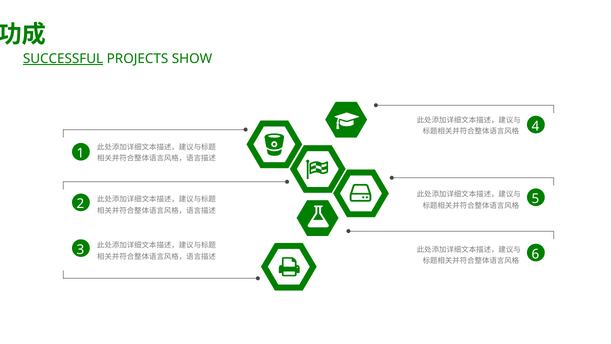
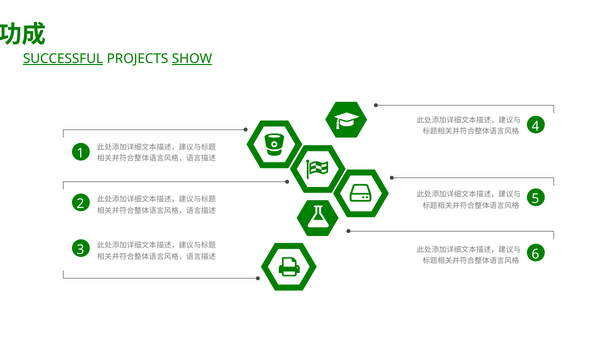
SHOW underline: none -> present (192, 59)
